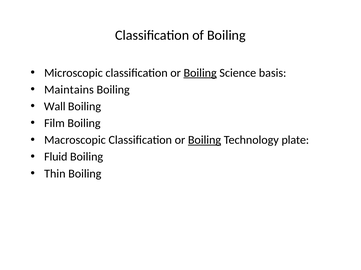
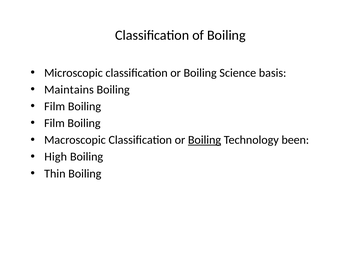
Boiling underline: present -> none (200, 73)
Wall: Wall -> Film (55, 107)
plate: plate -> been (295, 140)
Fluid: Fluid -> High (56, 157)
